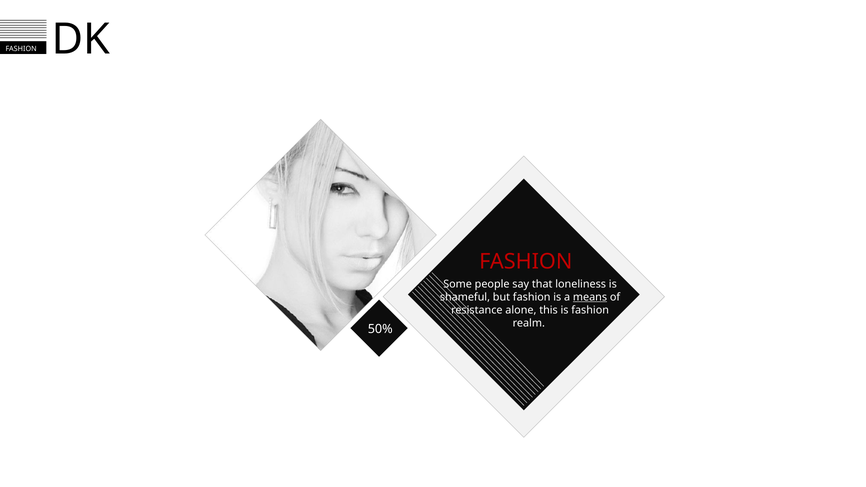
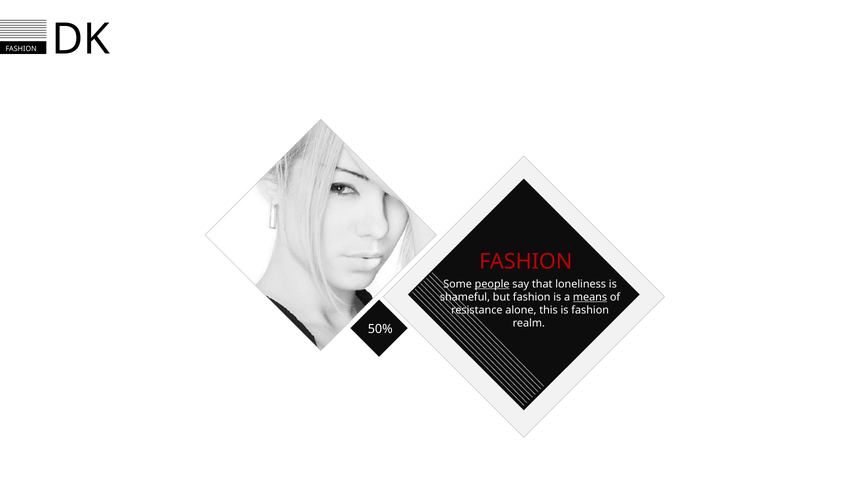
people underline: none -> present (492, 284)
